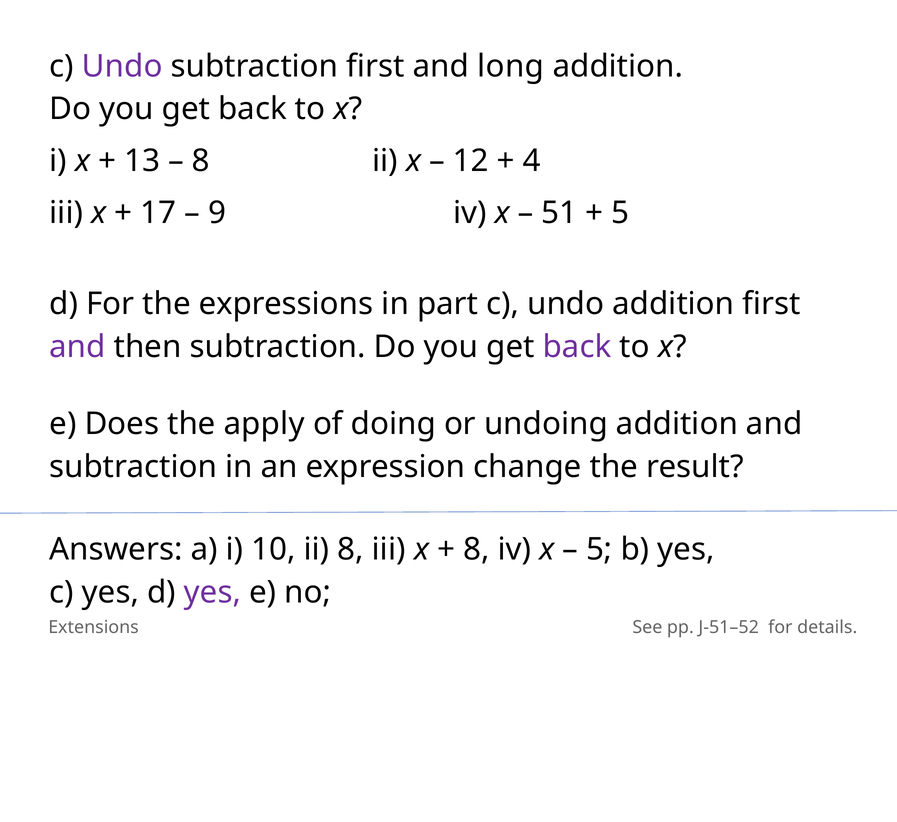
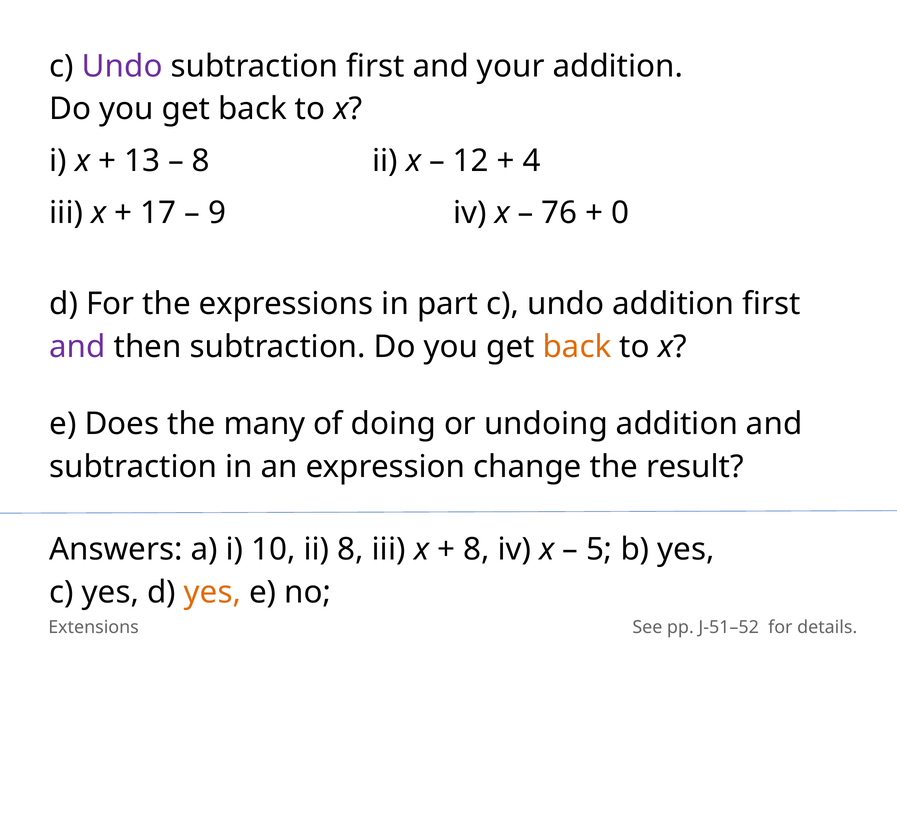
long: long -> your (511, 66)
51: 51 -> 76 (559, 213)
5: 5 -> 0 (620, 213)
back colour: purple -> orange (577, 347)
apply: apply -> many (264, 424)
yes colour: purple -> orange (212, 592)
